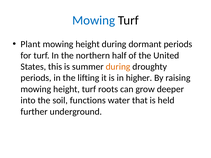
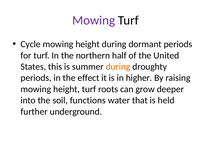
Mowing colour: blue -> purple (94, 20)
Plant: Plant -> Cycle (31, 44)
lifting: lifting -> effect (88, 78)
